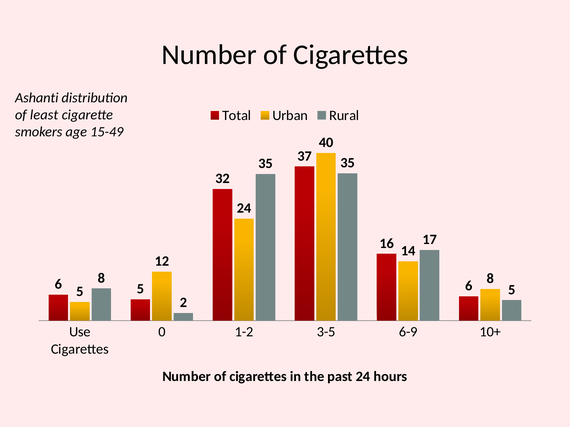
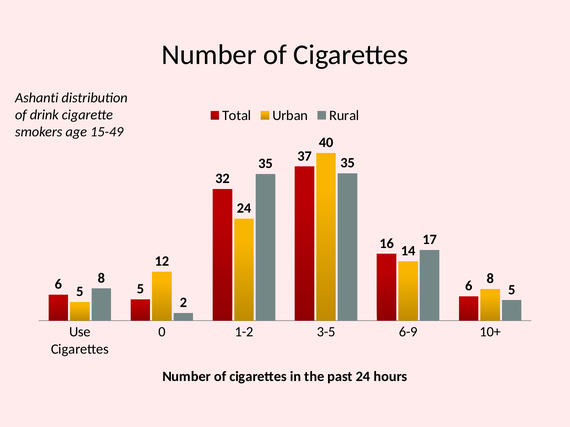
least: least -> drink (44, 115)
